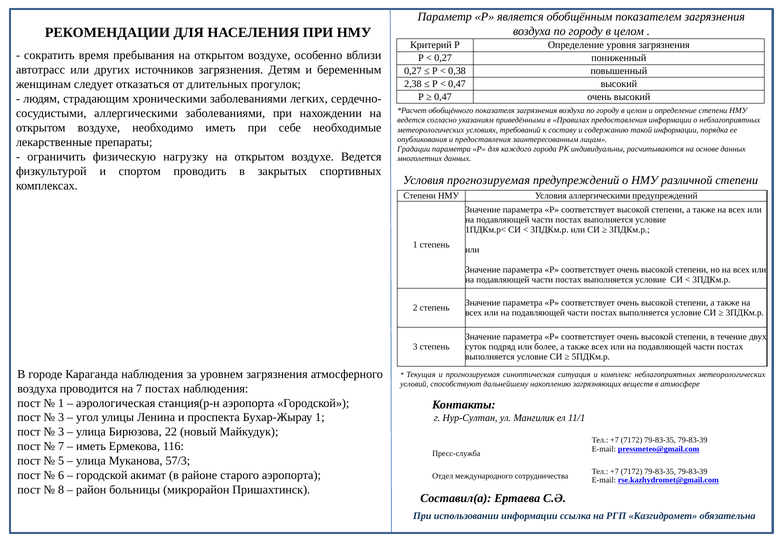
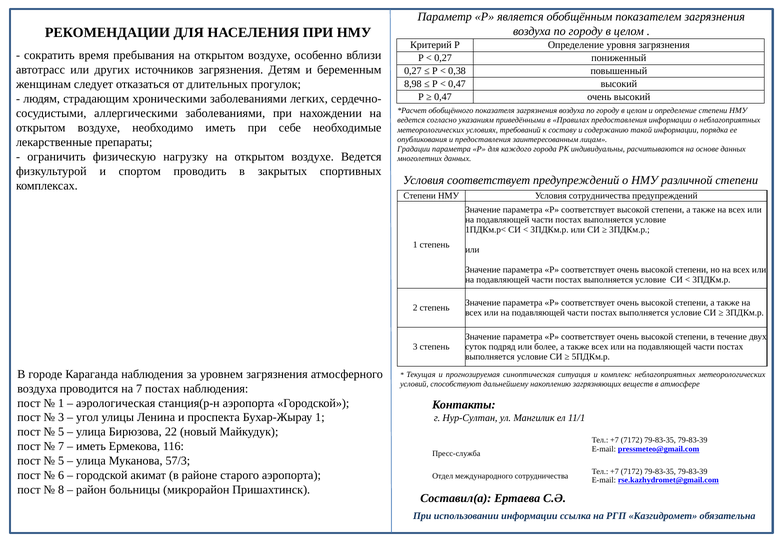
2,38: 2,38 -> 8,98 (413, 84)
Условия прогнозируемая: прогнозируемая -> соответствует (489, 180)
Условия аллергическими: аллергическими -> сотрудничества (600, 196)
3: 3 -> 5 (61, 432)
